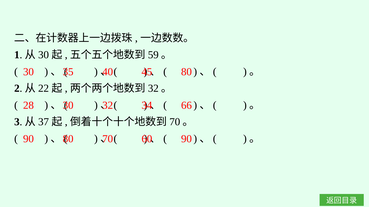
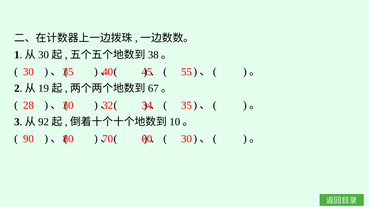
59: 59 -> 38 (153, 55)
80: 80 -> 55 (186, 72)
22: 22 -> 19 (44, 89)
32: 32 -> 67 (153, 89)
66: 66 -> 35 (186, 106)
37: 37 -> 92 (44, 122)
70: 70 -> 10 (175, 122)
90: 90 -> 30 (186, 139)
